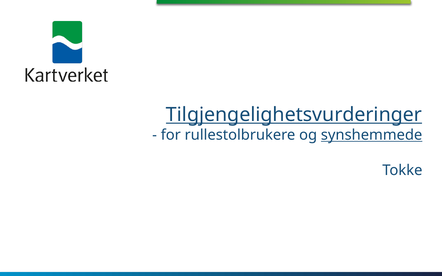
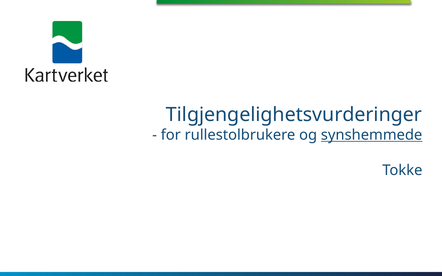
Tilgjengelighetsvurderinger underline: present -> none (294, 115)
